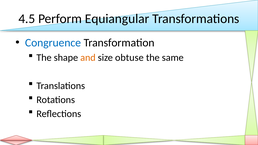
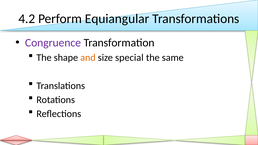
4.5: 4.5 -> 4.2 (27, 19)
Congruence colour: blue -> purple (53, 43)
obtuse: obtuse -> special (129, 58)
